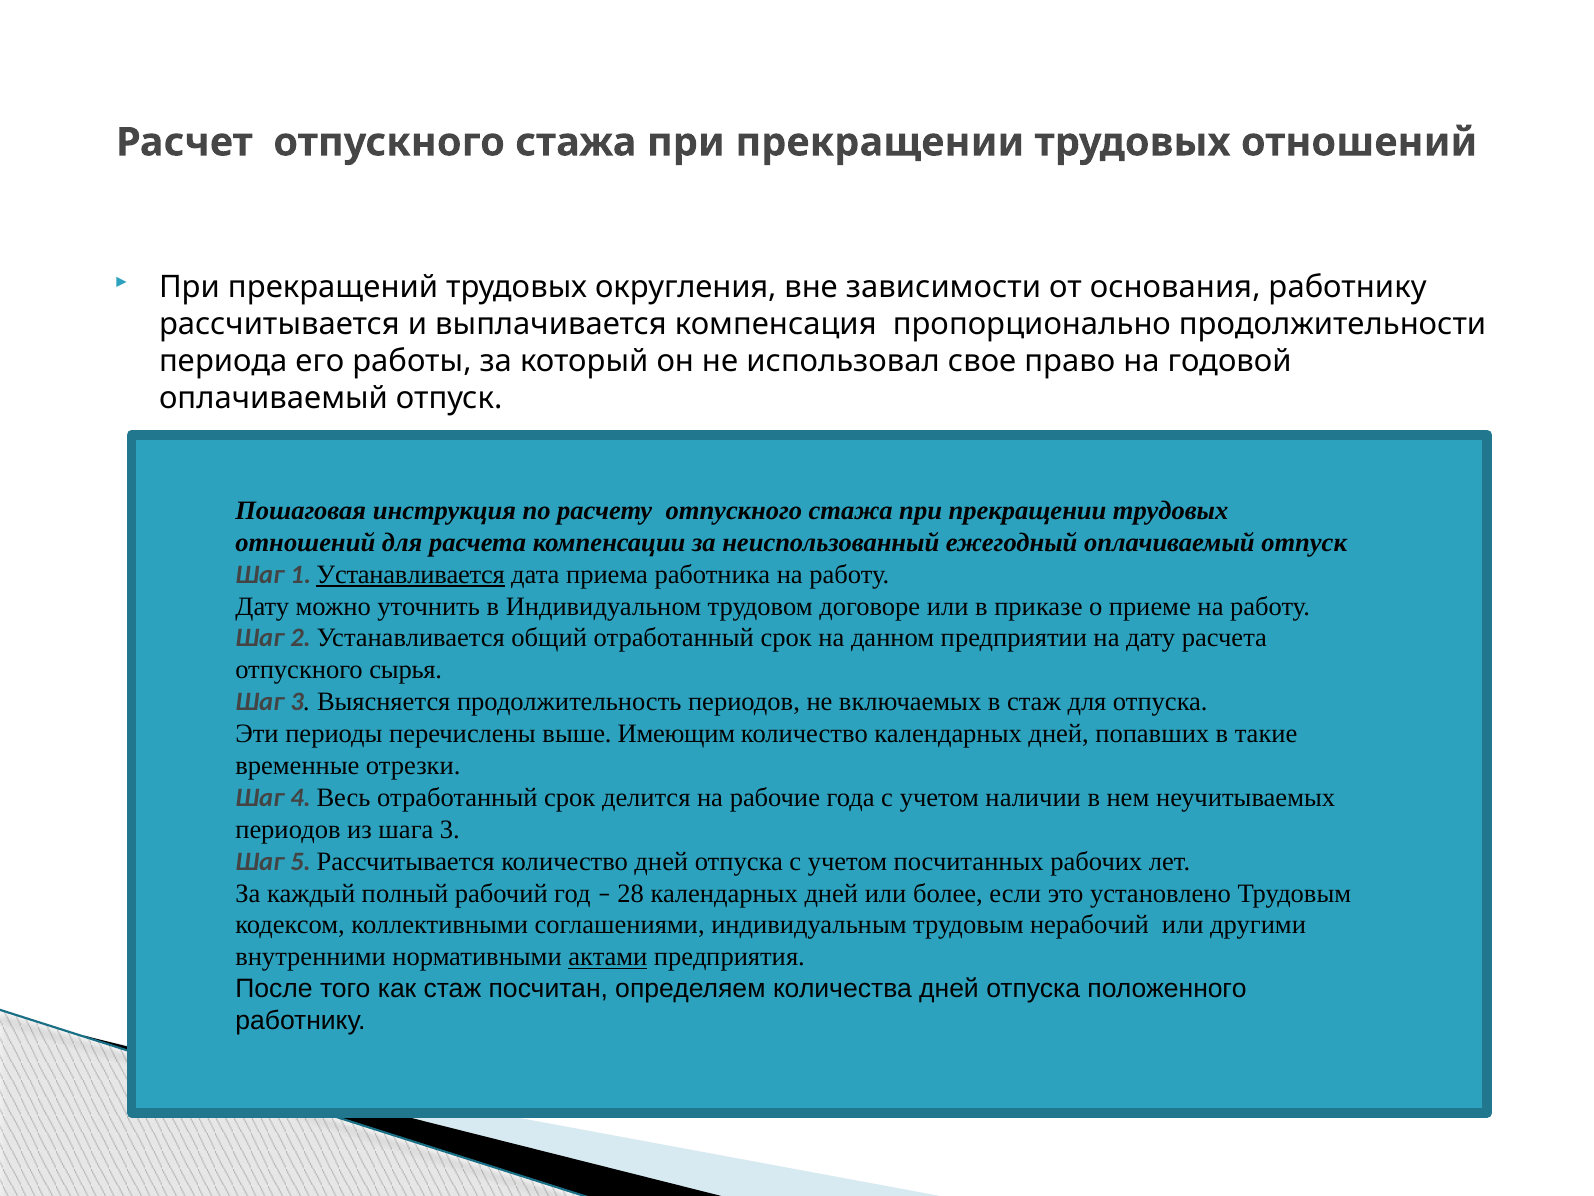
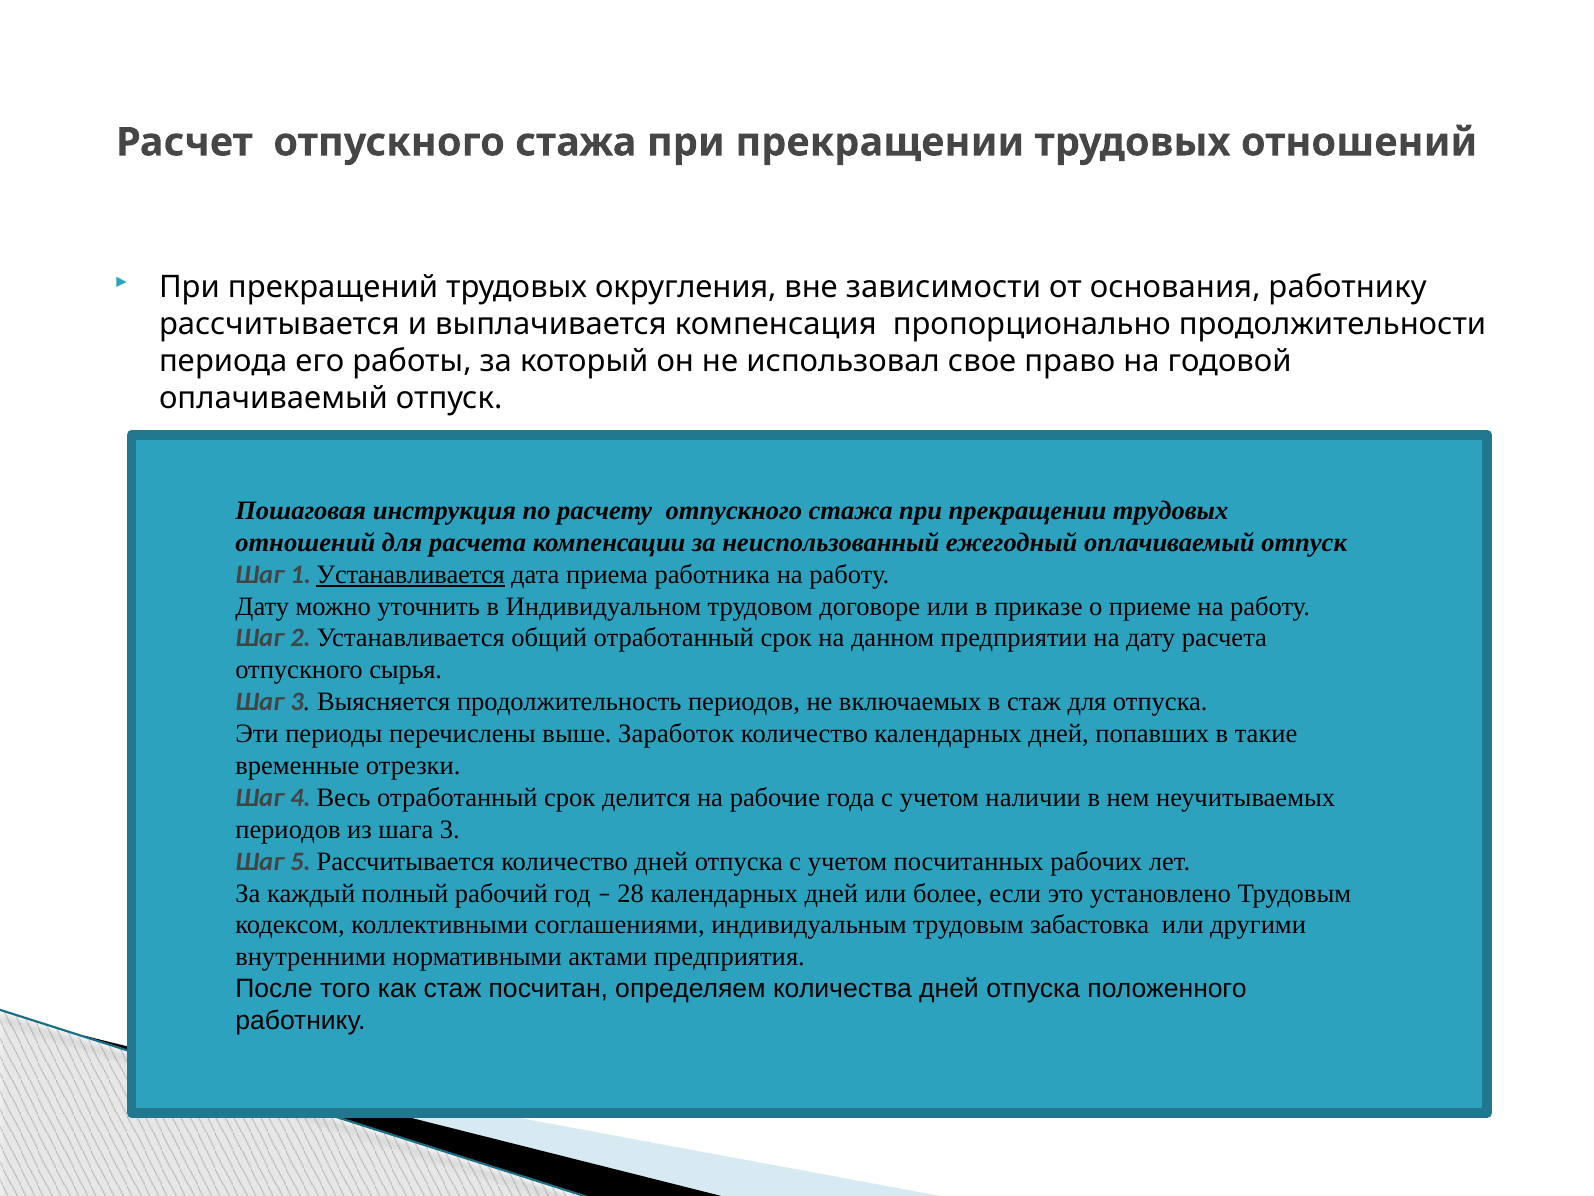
Имеющим: Имеющим -> Заработок (676, 734)
нерабочий: нерабочий -> забастовка (1090, 925)
актами underline: present -> none (608, 957)
